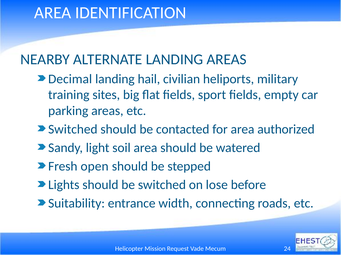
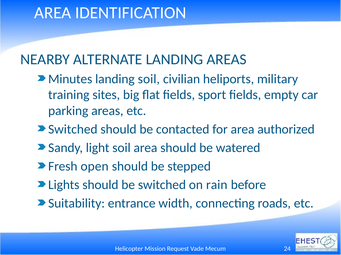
Decimal: Decimal -> Minutes (70, 79)
landing hail: hail -> soil (149, 79)
lose: lose -> rain (217, 185)
